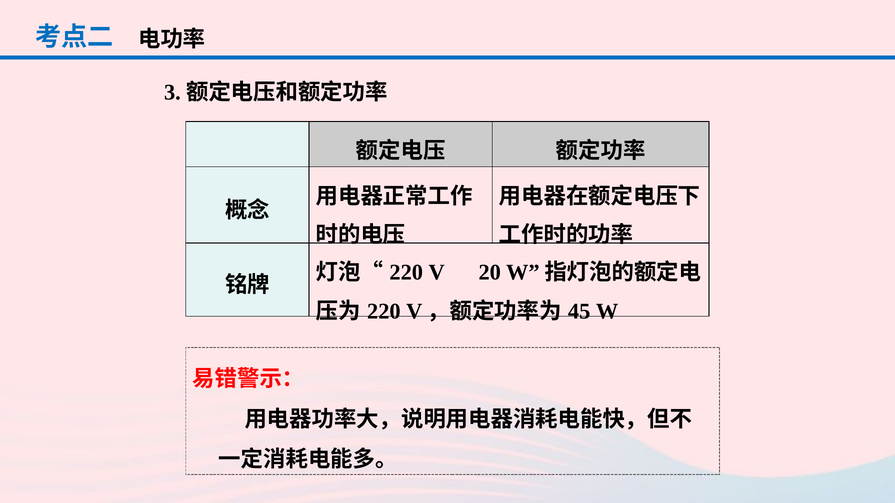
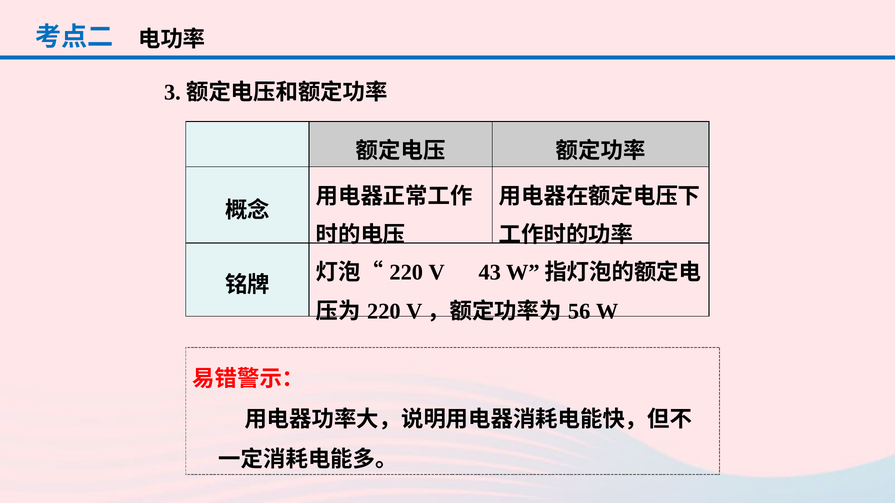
20: 20 -> 43 (490, 273)
45: 45 -> 56 (579, 311)
